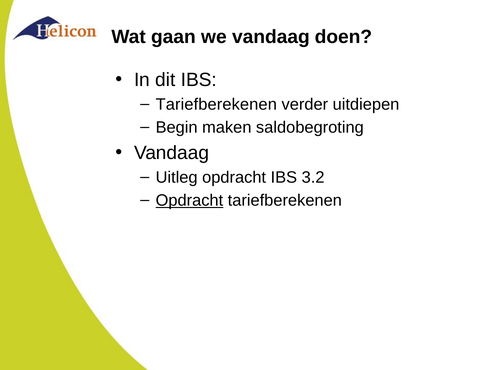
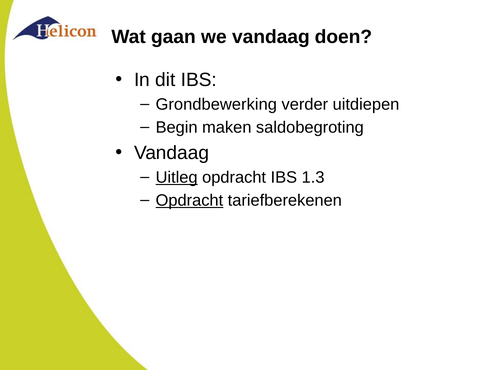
Tariefberekenen: Tariefberekenen -> Grondbewerking (216, 104)
Uitleg underline: none -> present (177, 177)
3.2: 3.2 -> 1.3 (313, 177)
